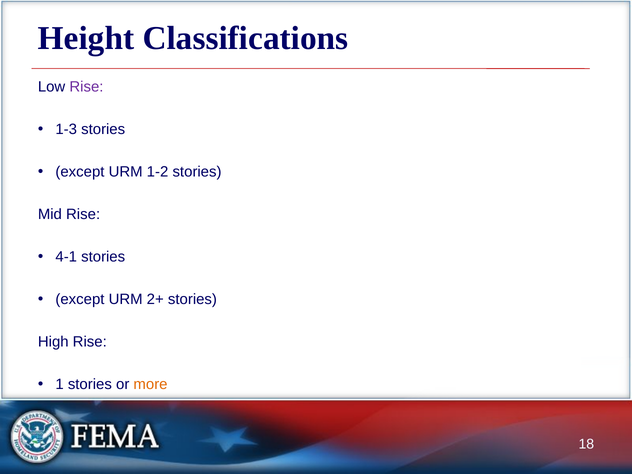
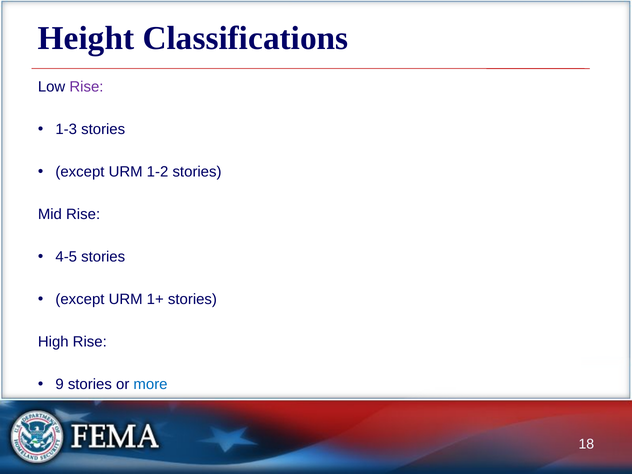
4-1: 4-1 -> 4-5 (66, 257)
2+: 2+ -> 1+ (155, 300)
1: 1 -> 9 (60, 384)
more colour: orange -> blue (151, 384)
